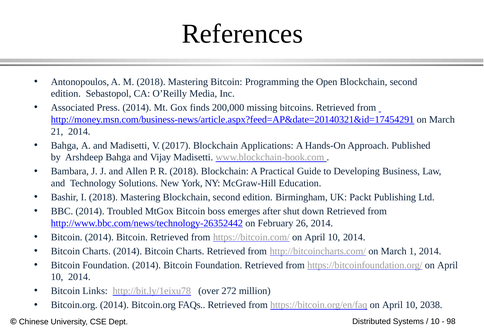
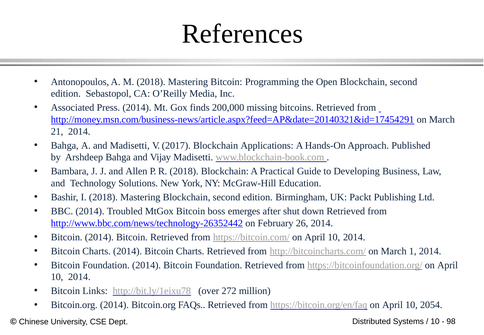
2038: 2038 -> 2054 (431, 305)
